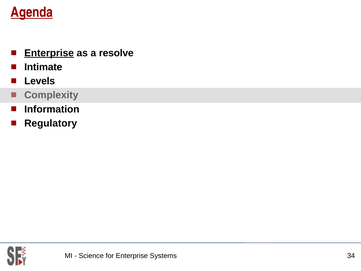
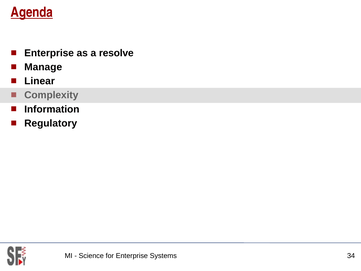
Enterprise underline: present -> none (49, 53)
Intimate: Intimate -> Manage (43, 67)
Levels: Levels -> Linear (40, 81)
